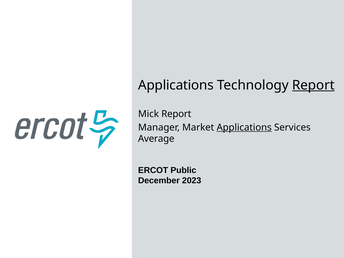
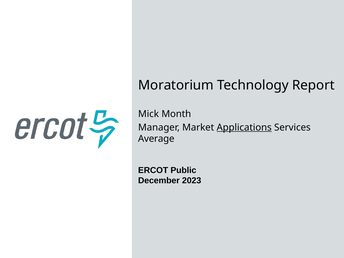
Applications: Applications -> Moratorium (176, 85)
Report underline: present -> none (313, 85)
Mick Report: Report -> Month (176, 114)
